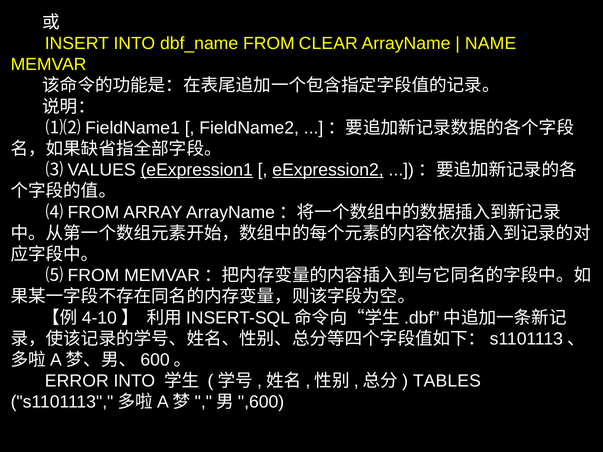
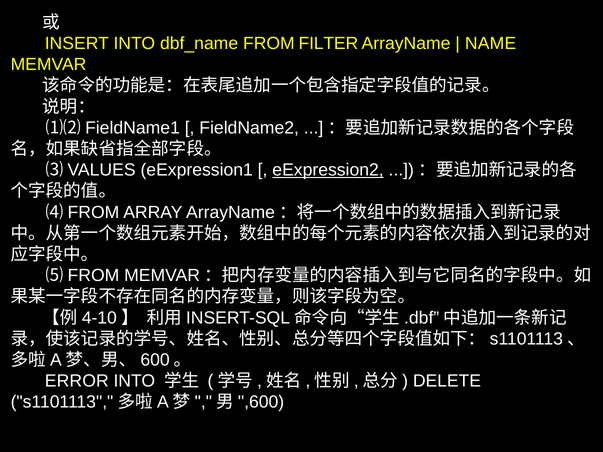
CLEAR: CLEAR -> FILTER (328, 44)
eExpression1 underline: present -> none (197, 170)
TABLES: TABLES -> DELETE (447, 381)
